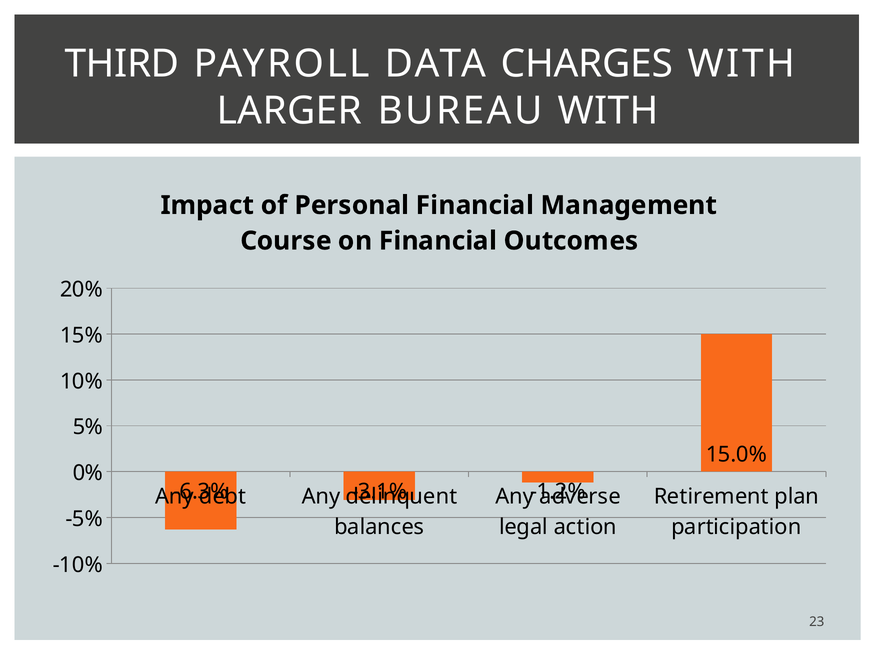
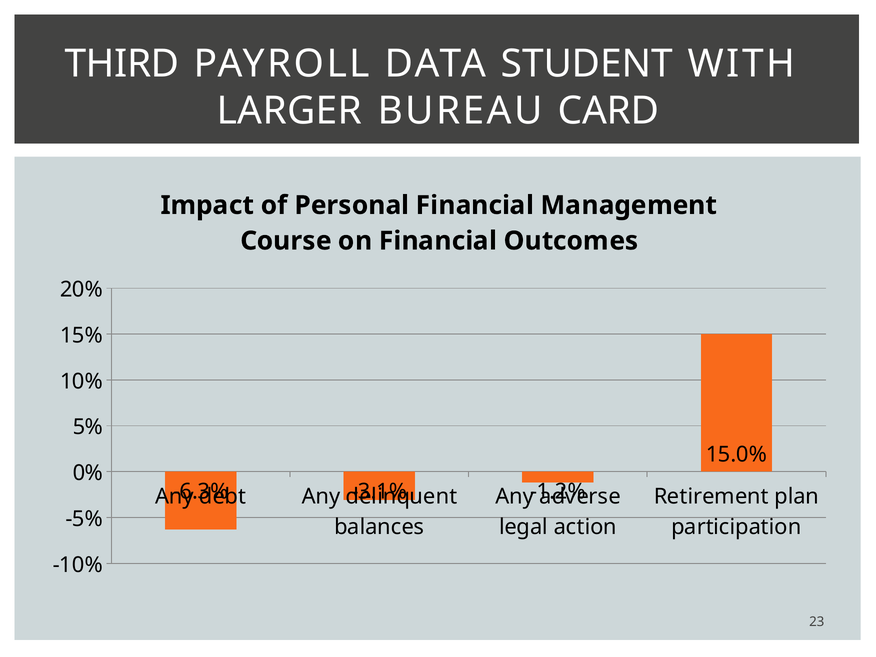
CHARGES: CHARGES -> STUDENT (587, 64)
BUREAU WITH: WITH -> CARD (608, 111)
